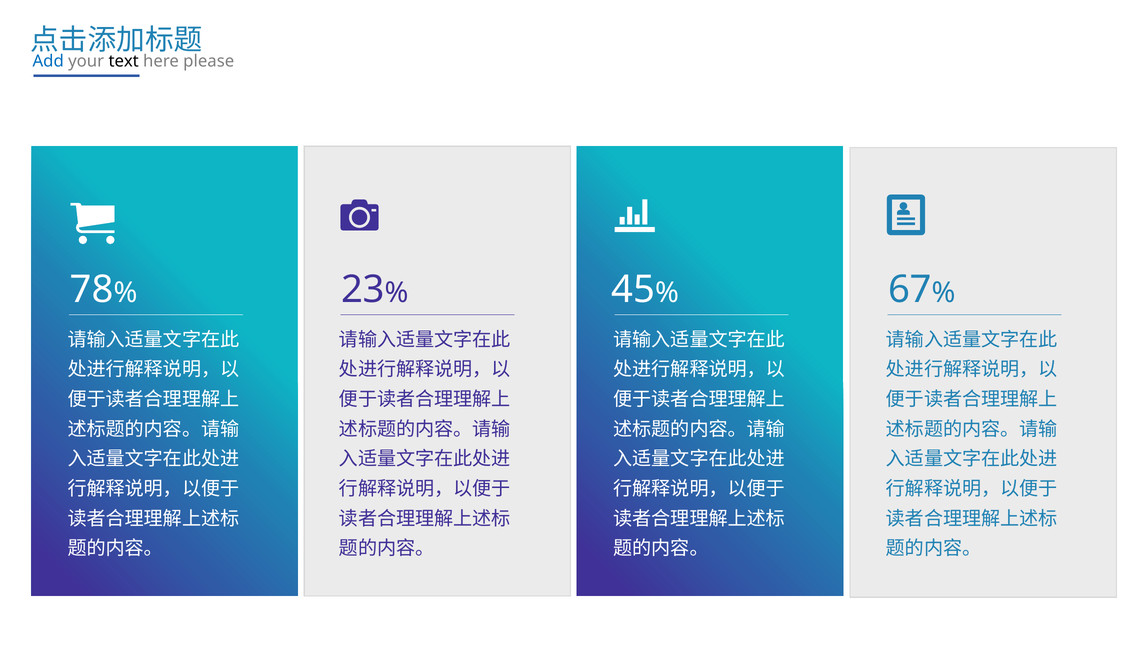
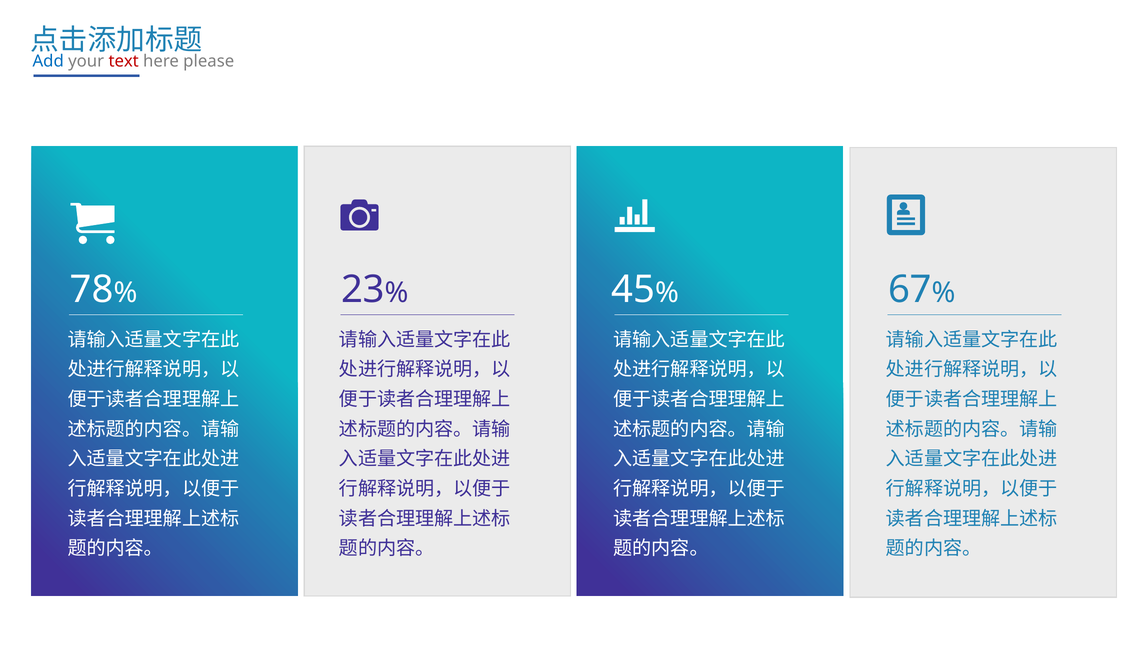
text colour: black -> red (124, 61)
